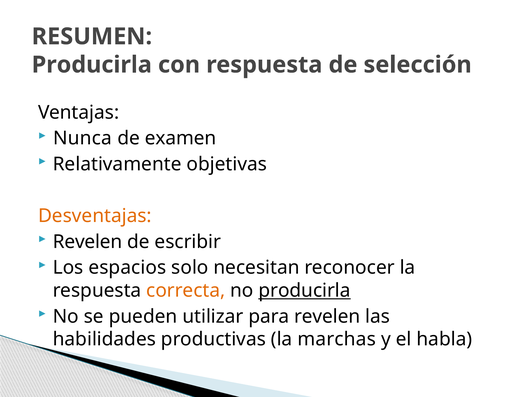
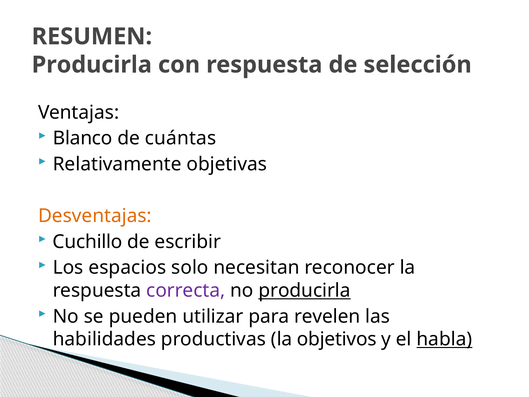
Nunca: Nunca -> Blanco (83, 138)
examen: examen -> cuántas (181, 138)
Revelen: Revelen -> Cuchillo (88, 242)
correcta colour: orange -> purple (186, 290)
marchas: marchas -> objetivos (337, 339)
habla underline: none -> present (444, 339)
